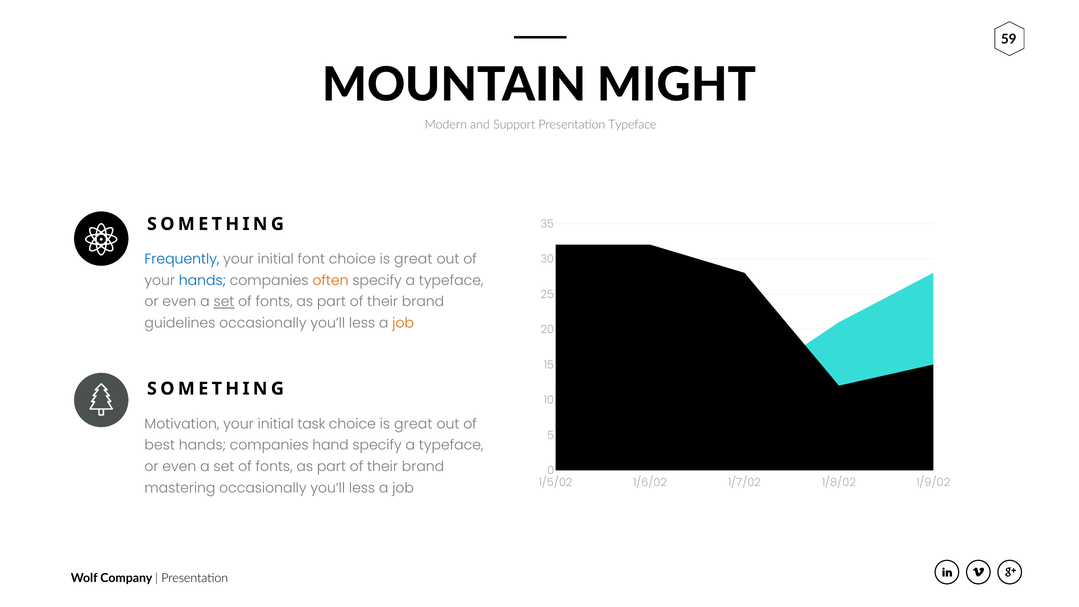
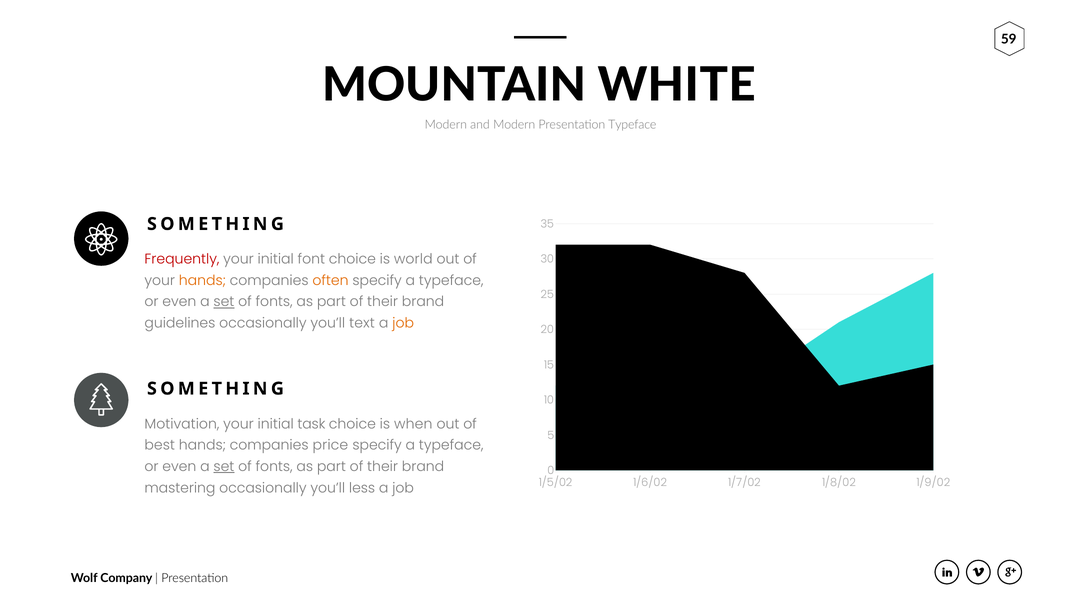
MIGHT: MIGHT -> WHITE (677, 85)
and Support: Support -> Modern (514, 125)
Frequently colour: blue -> red (182, 259)
font choice is great: great -> world (413, 259)
hands colour: blue -> orange (202, 281)
guidelines occasionally you’ll less: less -> text (362, 323)
great: great -> when (413, 424)
hand: hand -> price (330, 445)
set underline: none -> present (224, 467)
